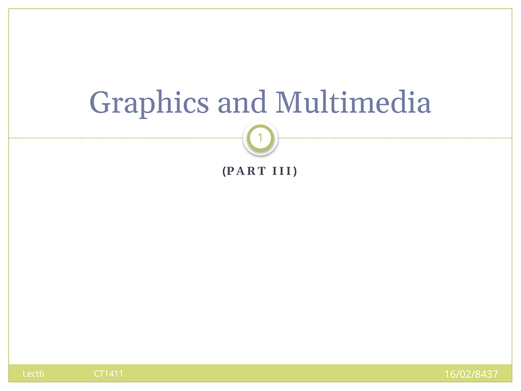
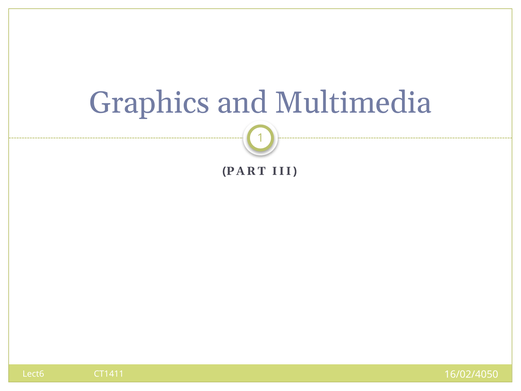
16/02/8437: 16/02/8437 -> 16/02/4050 (471, 374)
